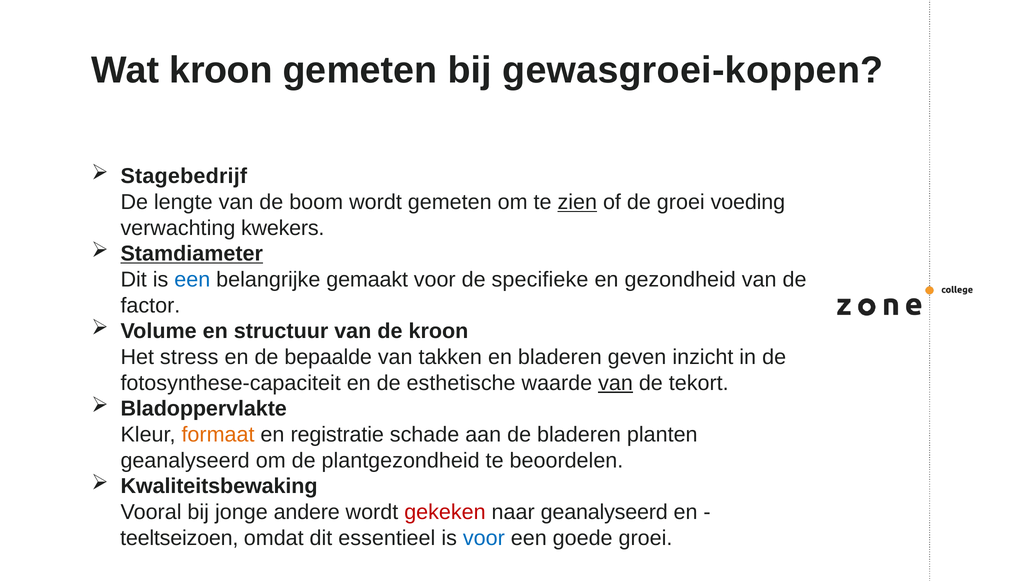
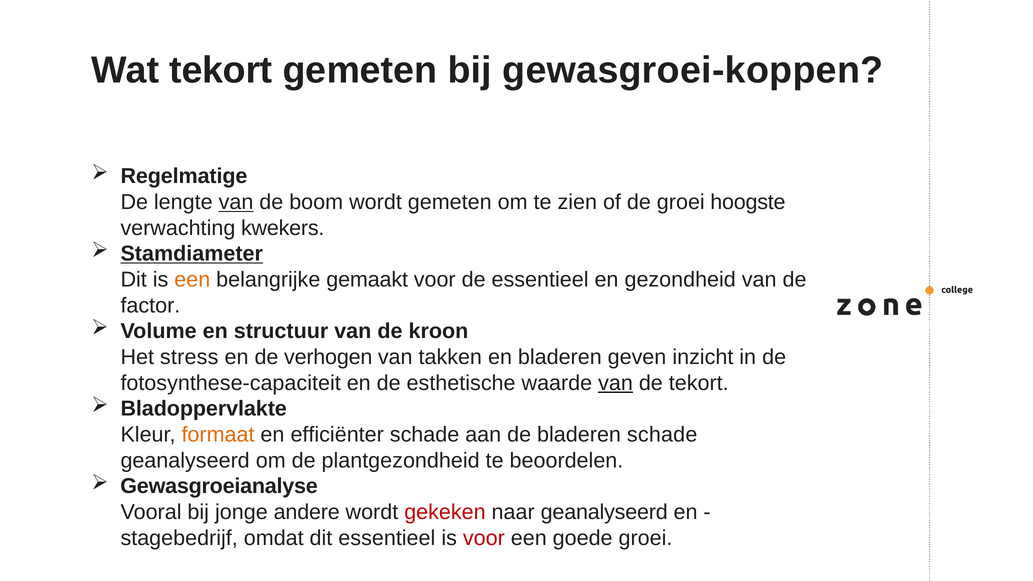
Wat kroon: kroon -> tekort (221, 70)
Stagebedrijf: Stagebedrijf -> Regelmatige (184, 176)
van underline: none -> present (236, 202)
zien underline: present -> none (577, 202)
voeding: voeding -> hoogste (748, 202)
een colour: blue -> orange (192, 280)
de specifieke: specifieke -> essentieel (540, 280)
bepaalde: bepaalde -> verhogen (328, 357)
registratie: registratie -> efficiënter (337, 435)
bladeren planten: planten -> schade (662, 435)
Kwaliteitsbewaking: Kwaliteitsbewaking -> Gewasgroeianalyse (219, 486)
teeltseizoen: teeltseizoen -> stagebedrijf (179, 538)
voor colour: blue -> red (484, 538)
